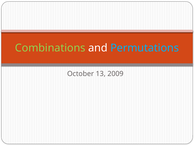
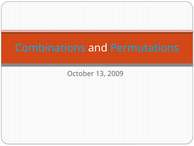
Combinations colour: light green -> light blue (50, 48)
